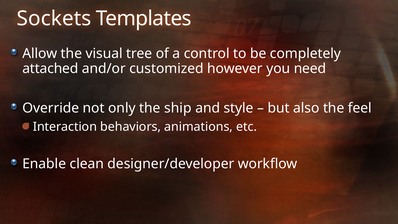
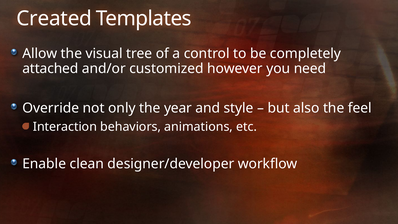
Sockets: Sockets -> Created (54, 19)
ship: ship -> year (178, 108)
